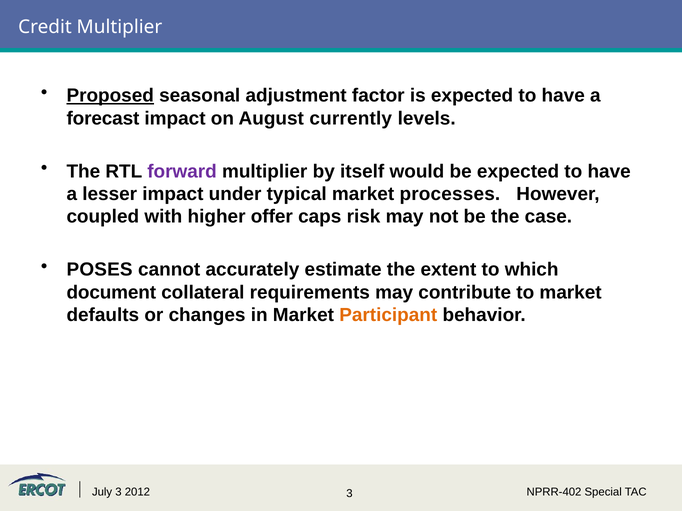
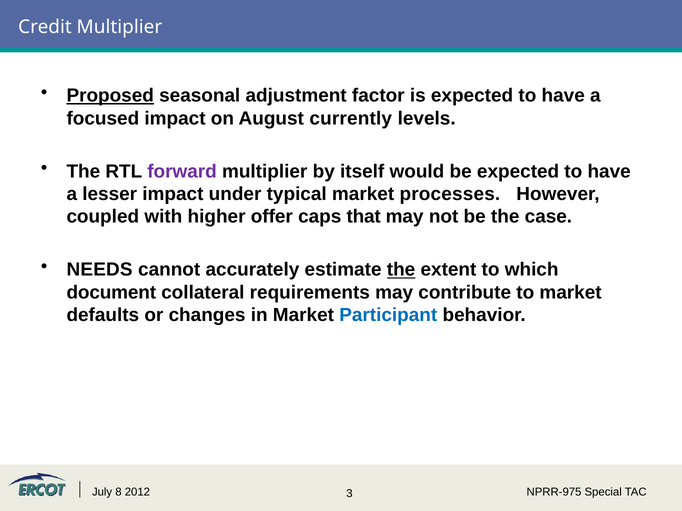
forecast: forecast -> focused (103, 118)
risk: risk -> that (364, 217)
POSES: POSES -> NEEDS (100, 270)
the underline: none -> present (401, 270)
Participant colour: orange -> blue (388, 315)
July 3: 3 -> 8 (118, 493)
NPRR-402: NPRR-402 -> NPRR-975 (554, 493)
